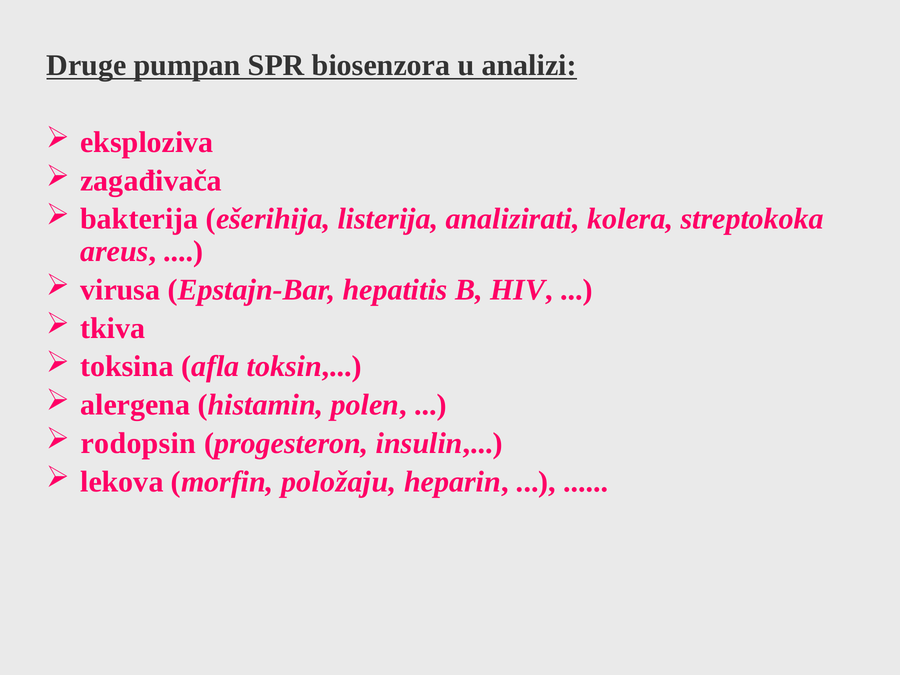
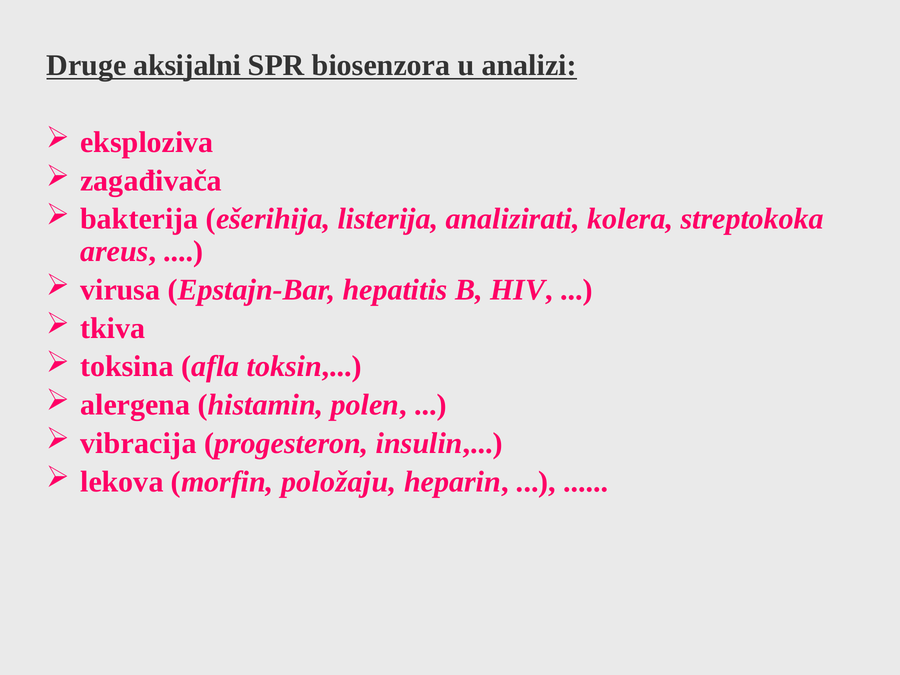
pumpan: pumpan -> aksijalni (187, 66)
rodopsin: rodopsin -> vibracija (138, 443)
